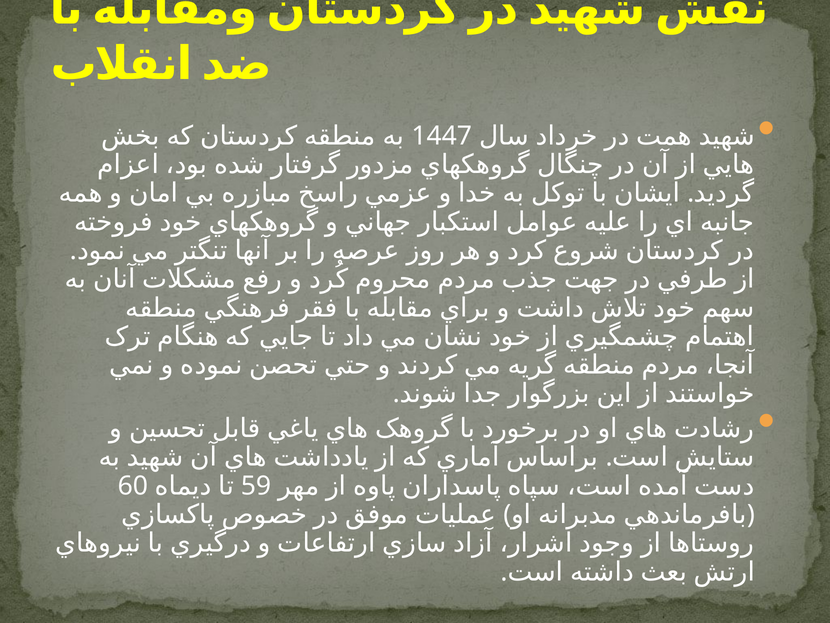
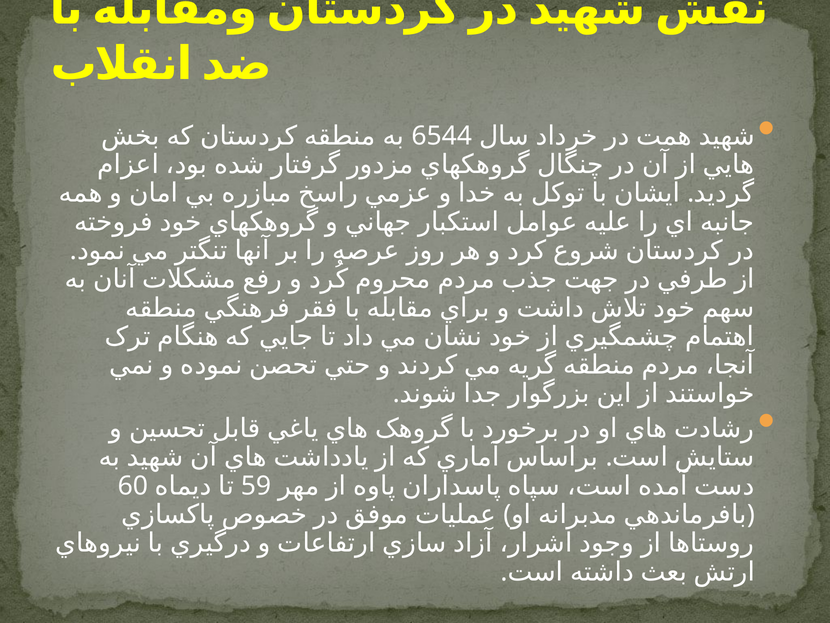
1447: 1447 -> 6544 (442, 136)
